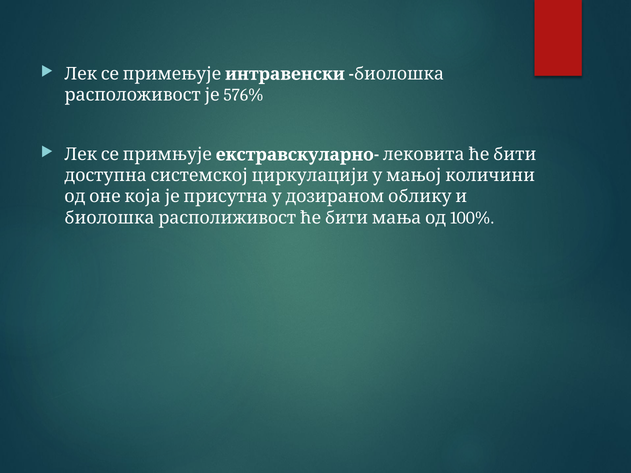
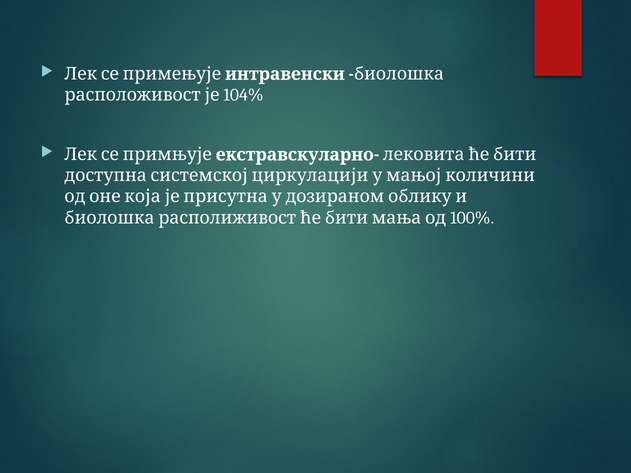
576%: 576% -> 104% (243, 95)
